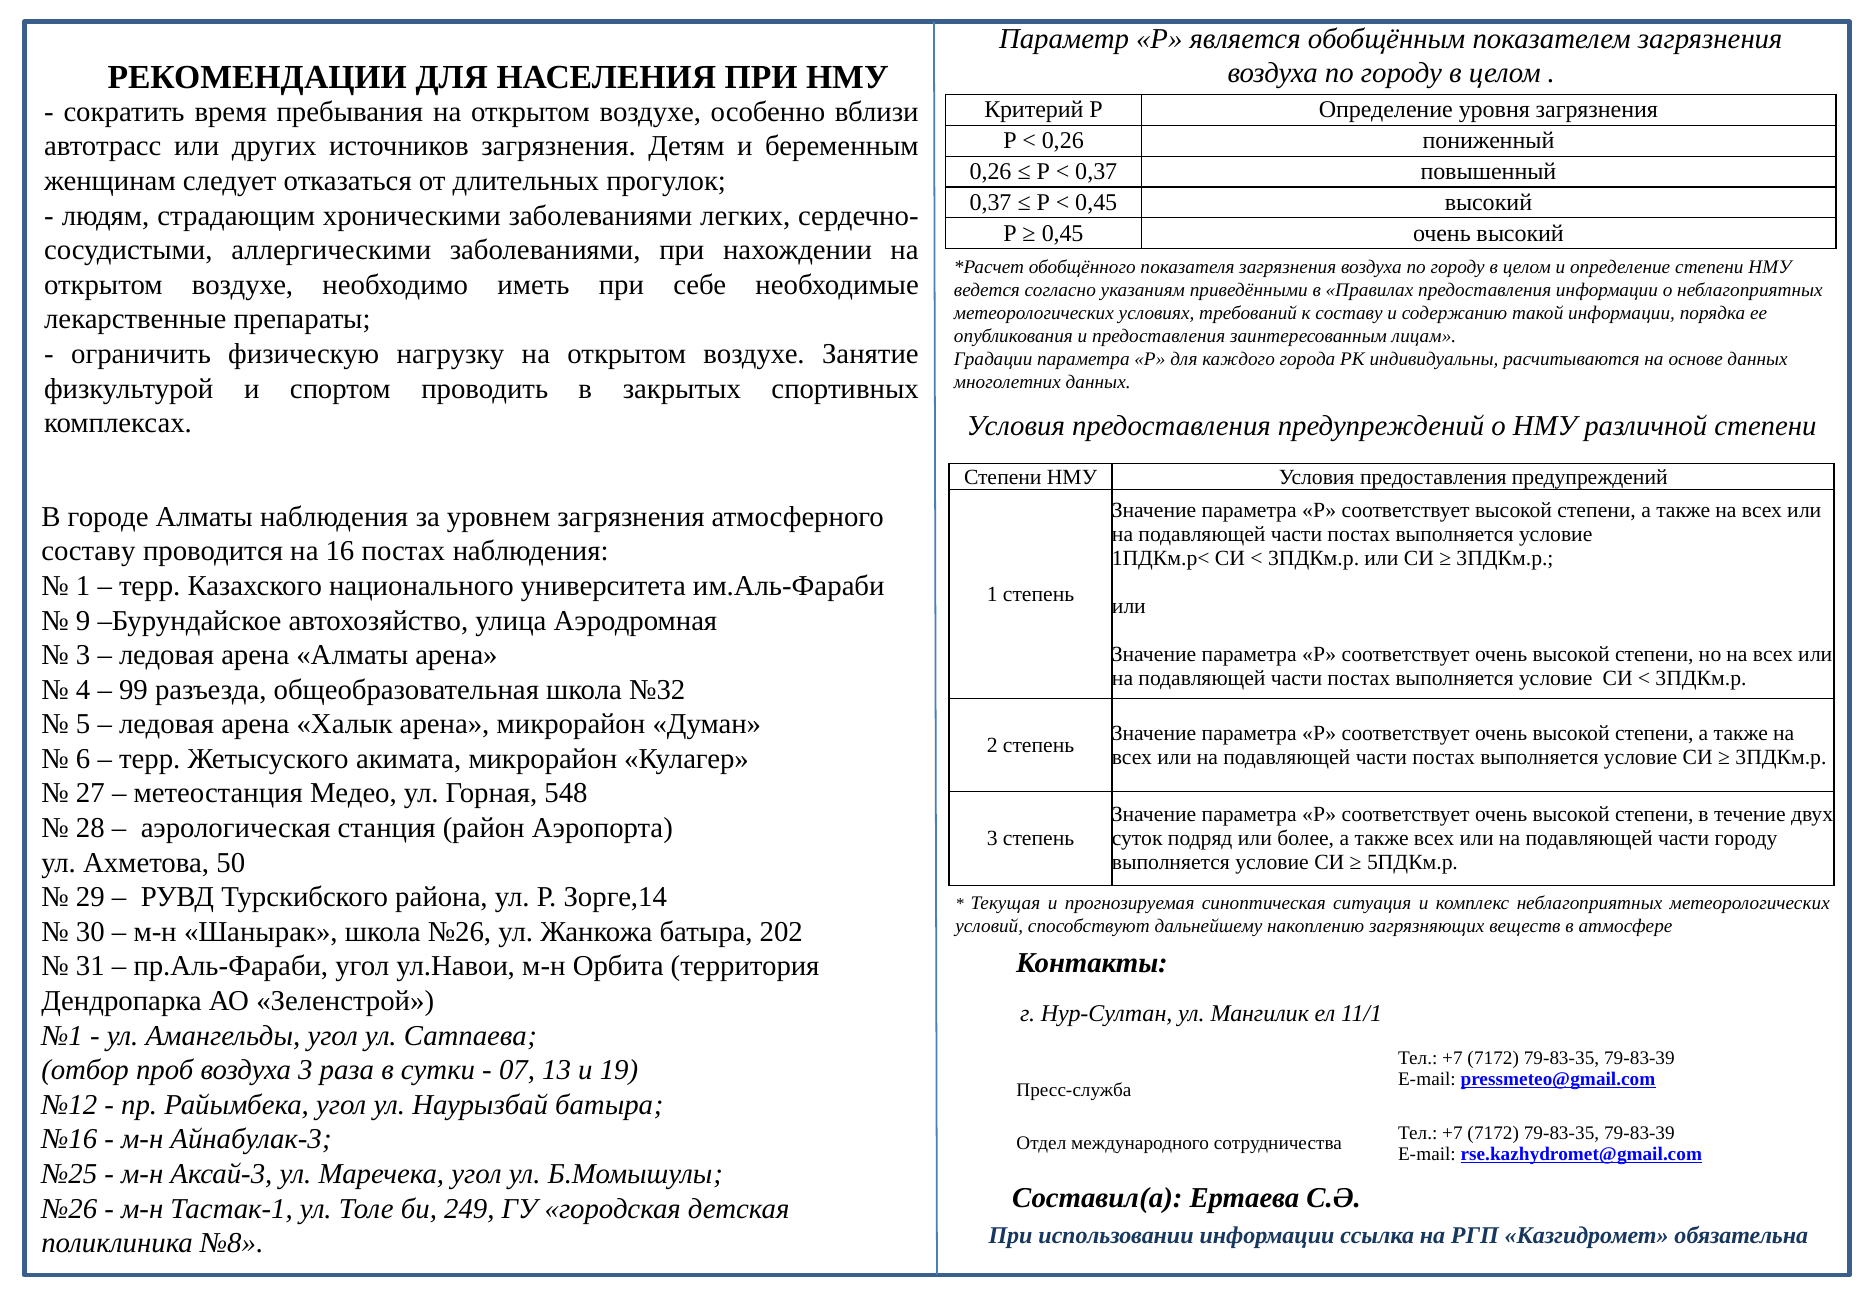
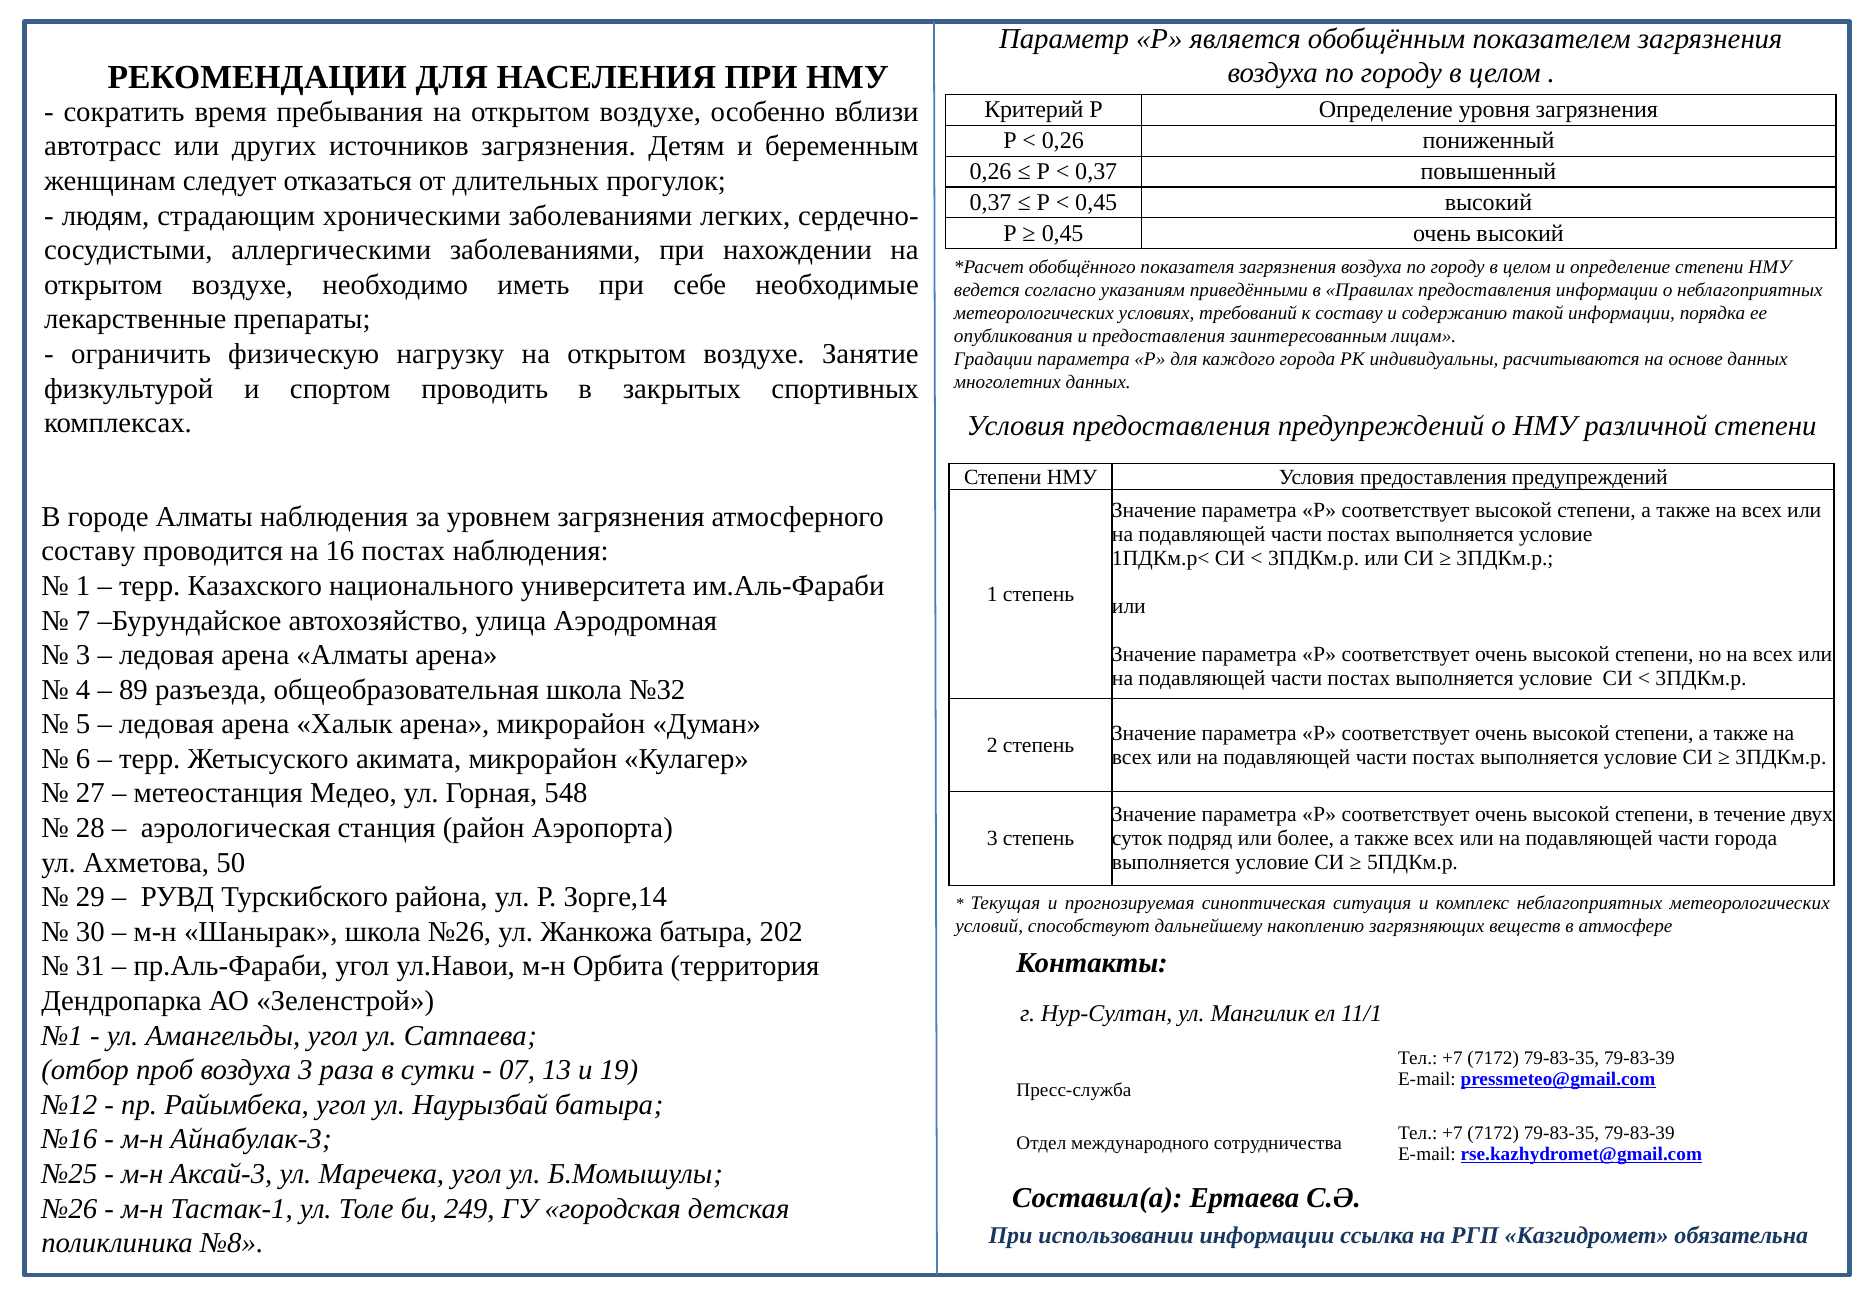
9: 9 -> 7 (83, 621)
99: 99 -> 89 (133, 690)
части городу: городу -> города (1746, 839)
